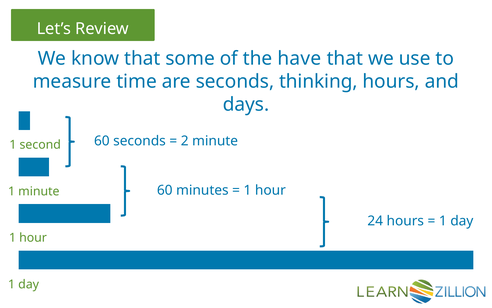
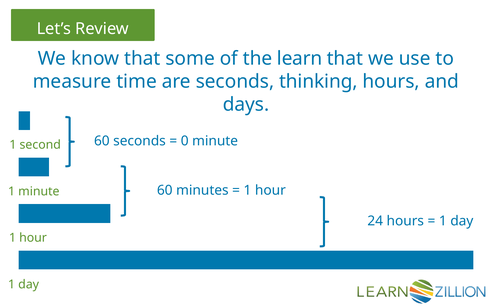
have: have -> learn (300, 58)
2: 2 -> 0 (185, 141)
